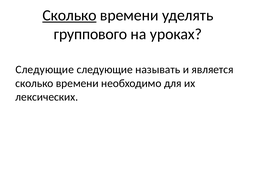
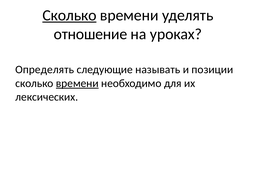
группового: группового -> отношение (90, 34)
Следующие: Следующие -> Определять (45, 70)
является: является -> позиции (212, 70)
времени underline: none -> present (77, 83)
